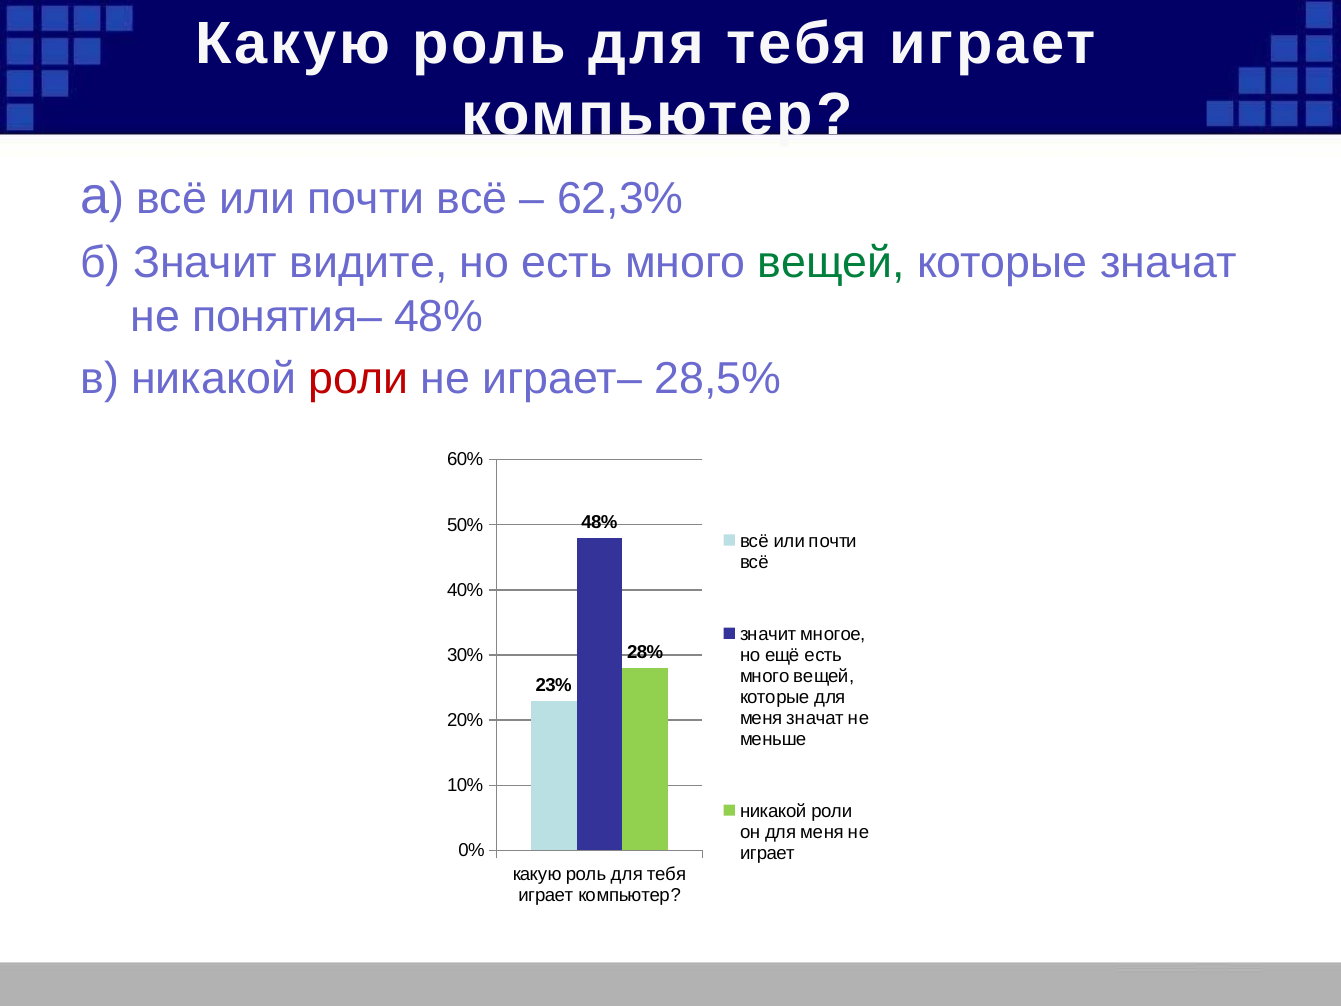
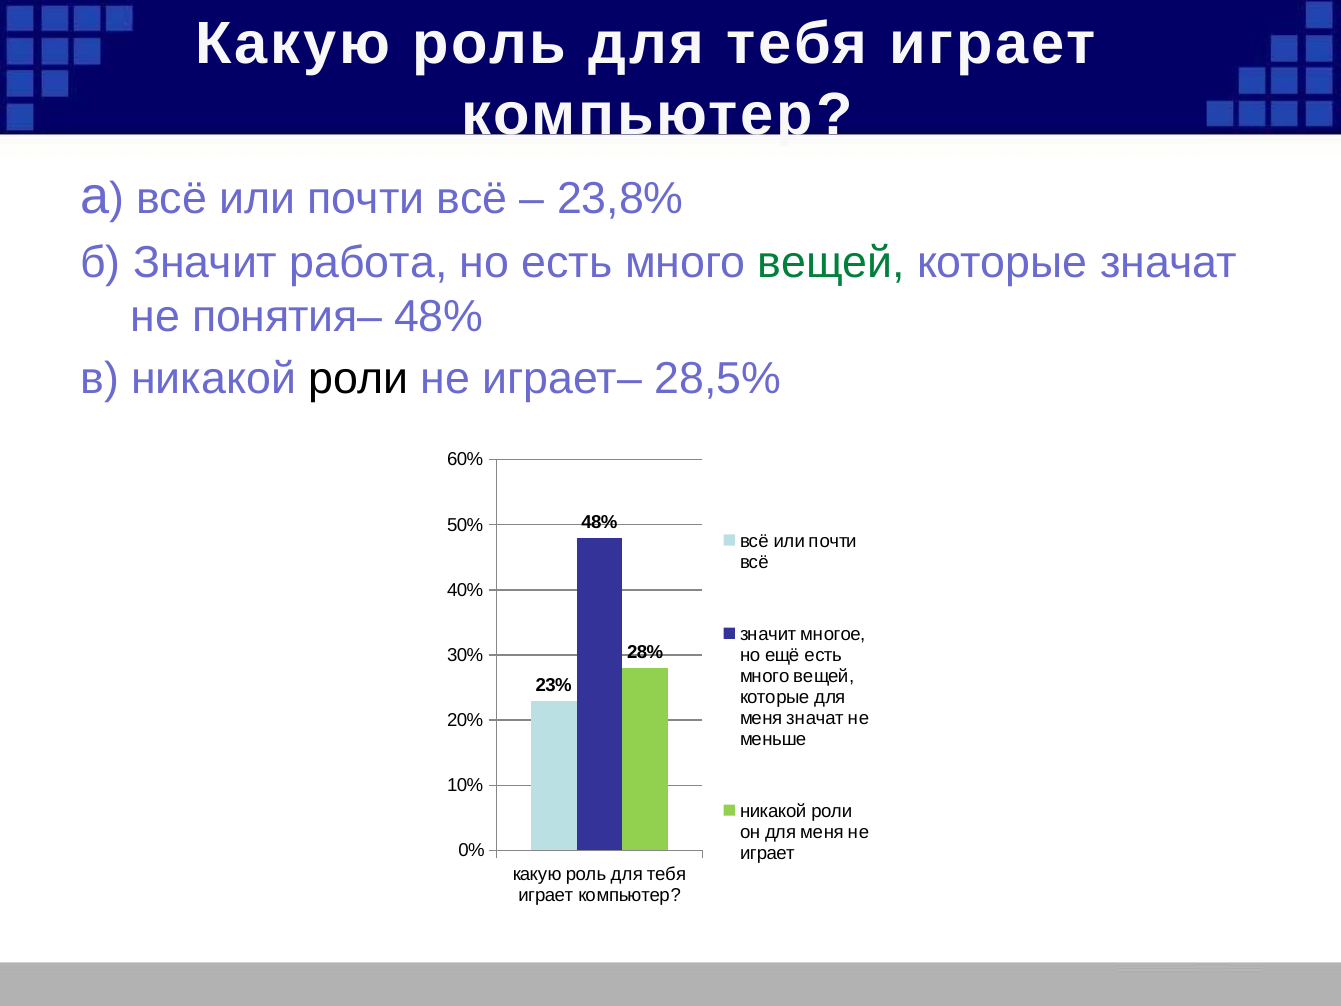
62,3%: 62,3% -> 23,8% (620, 198)
видите: видите -> работа (369, 263)
роли colour: red -> black (358, 379)
